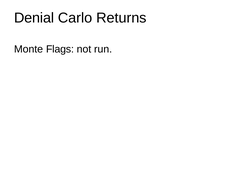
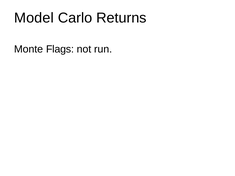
Denial: Denial -> Model (34, 18)
